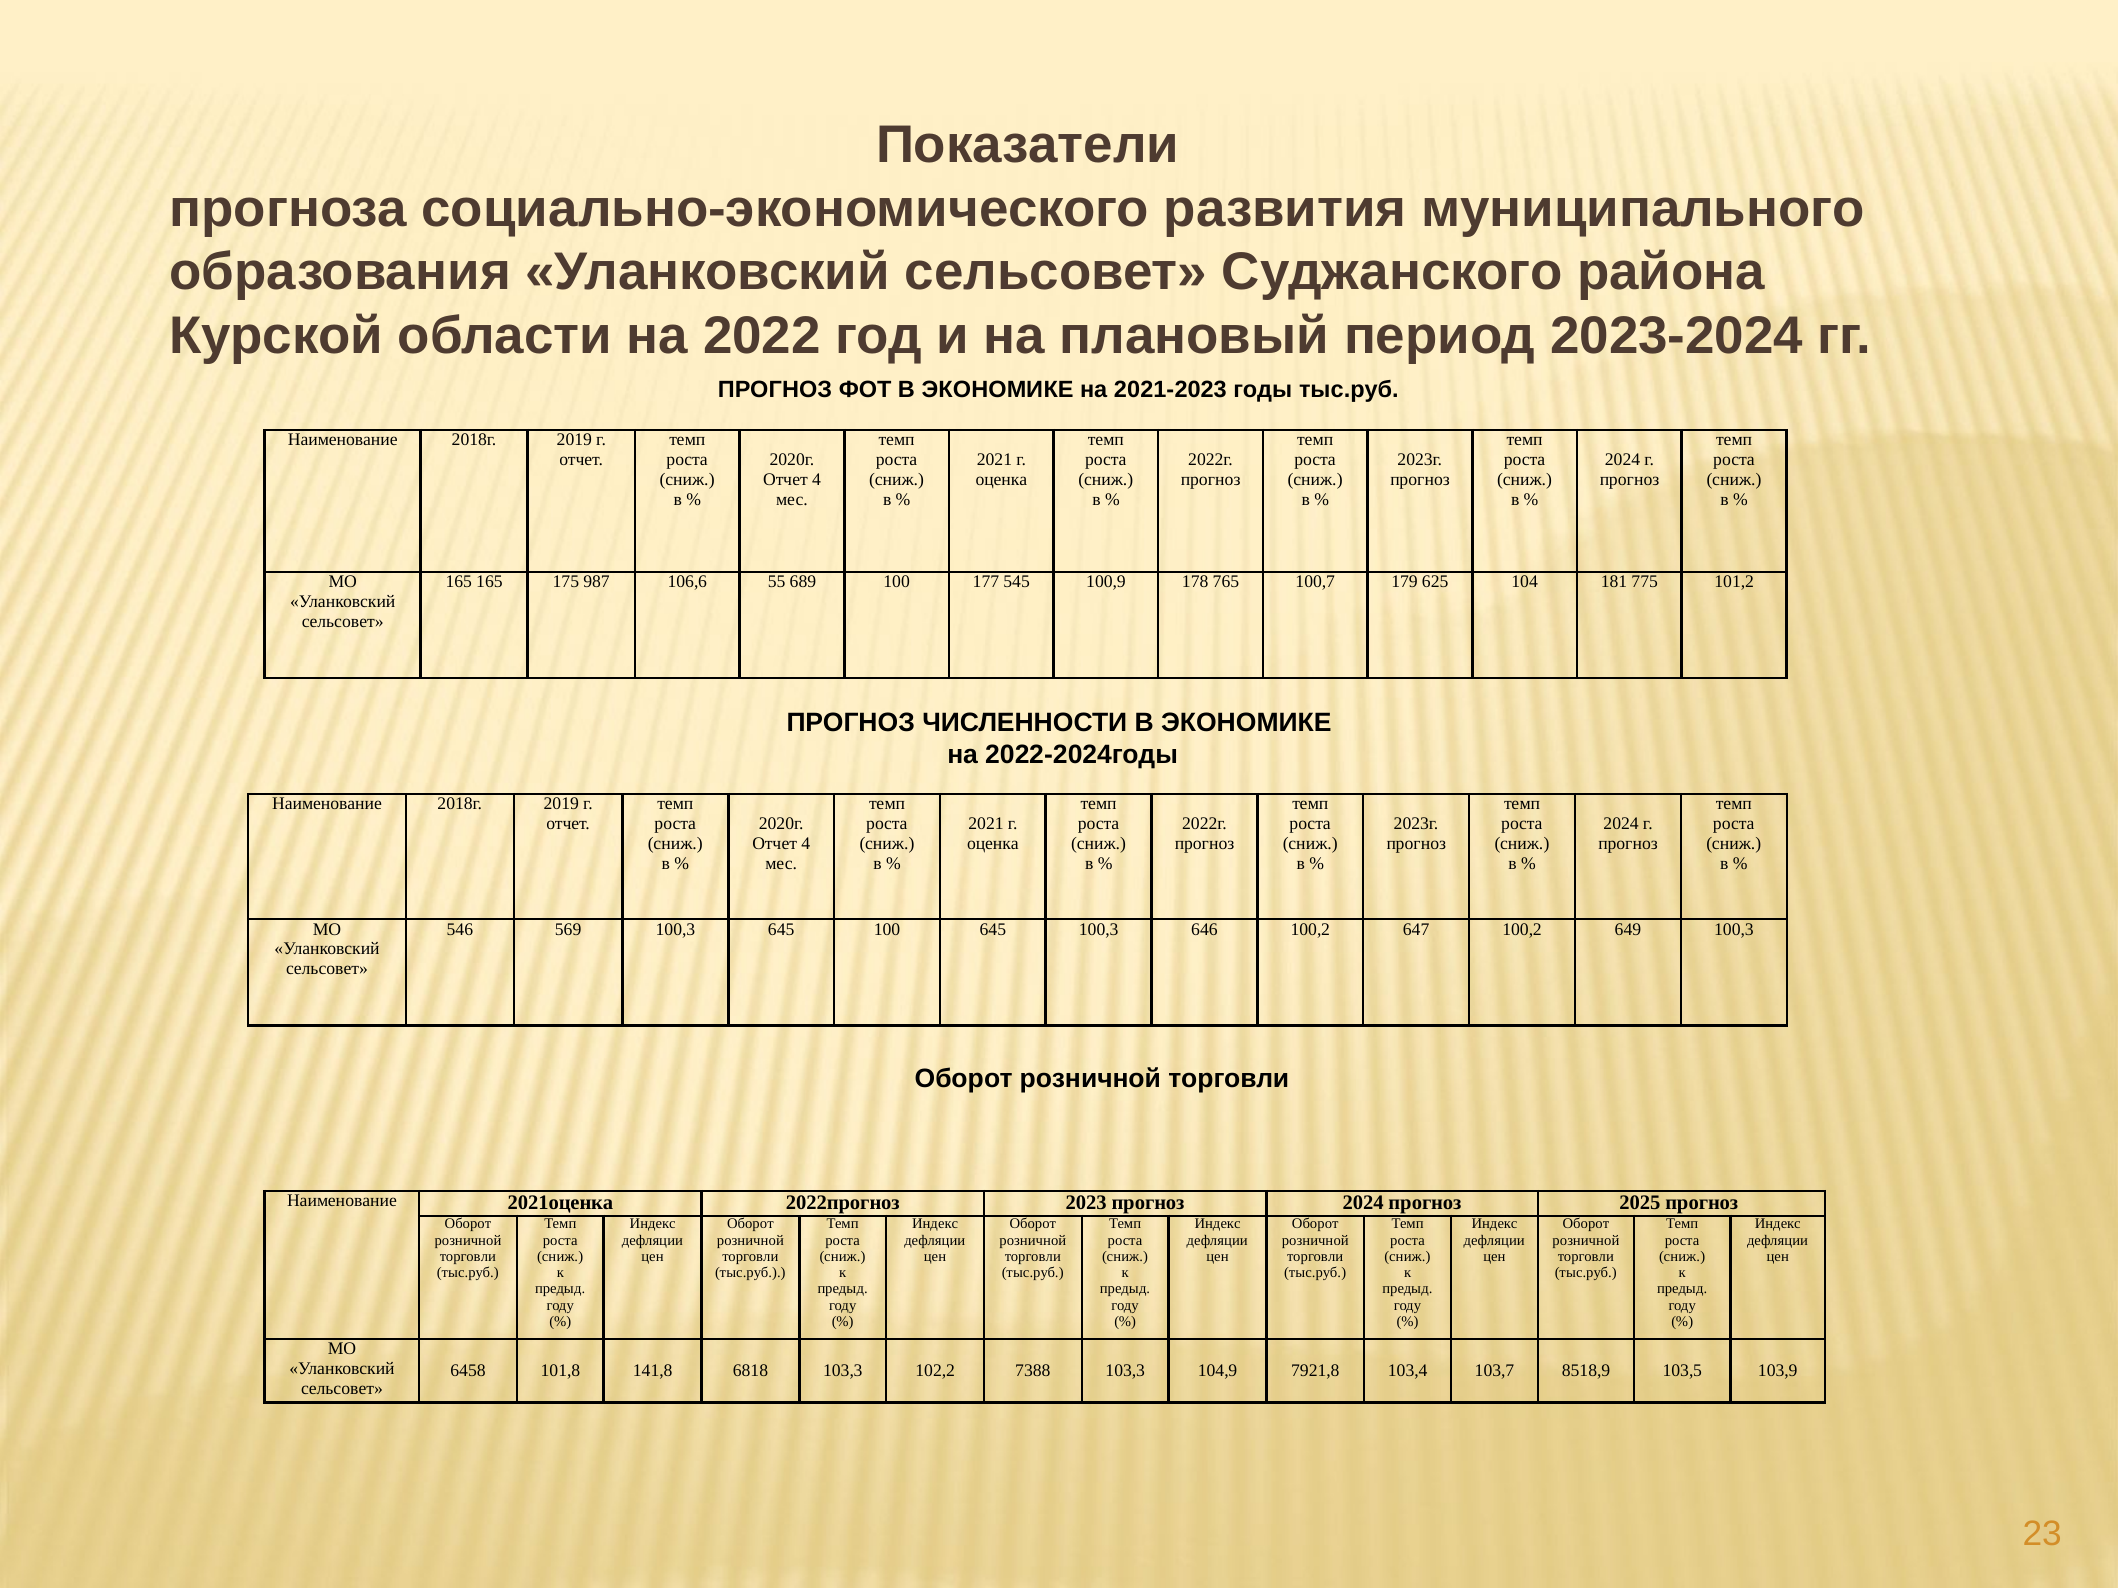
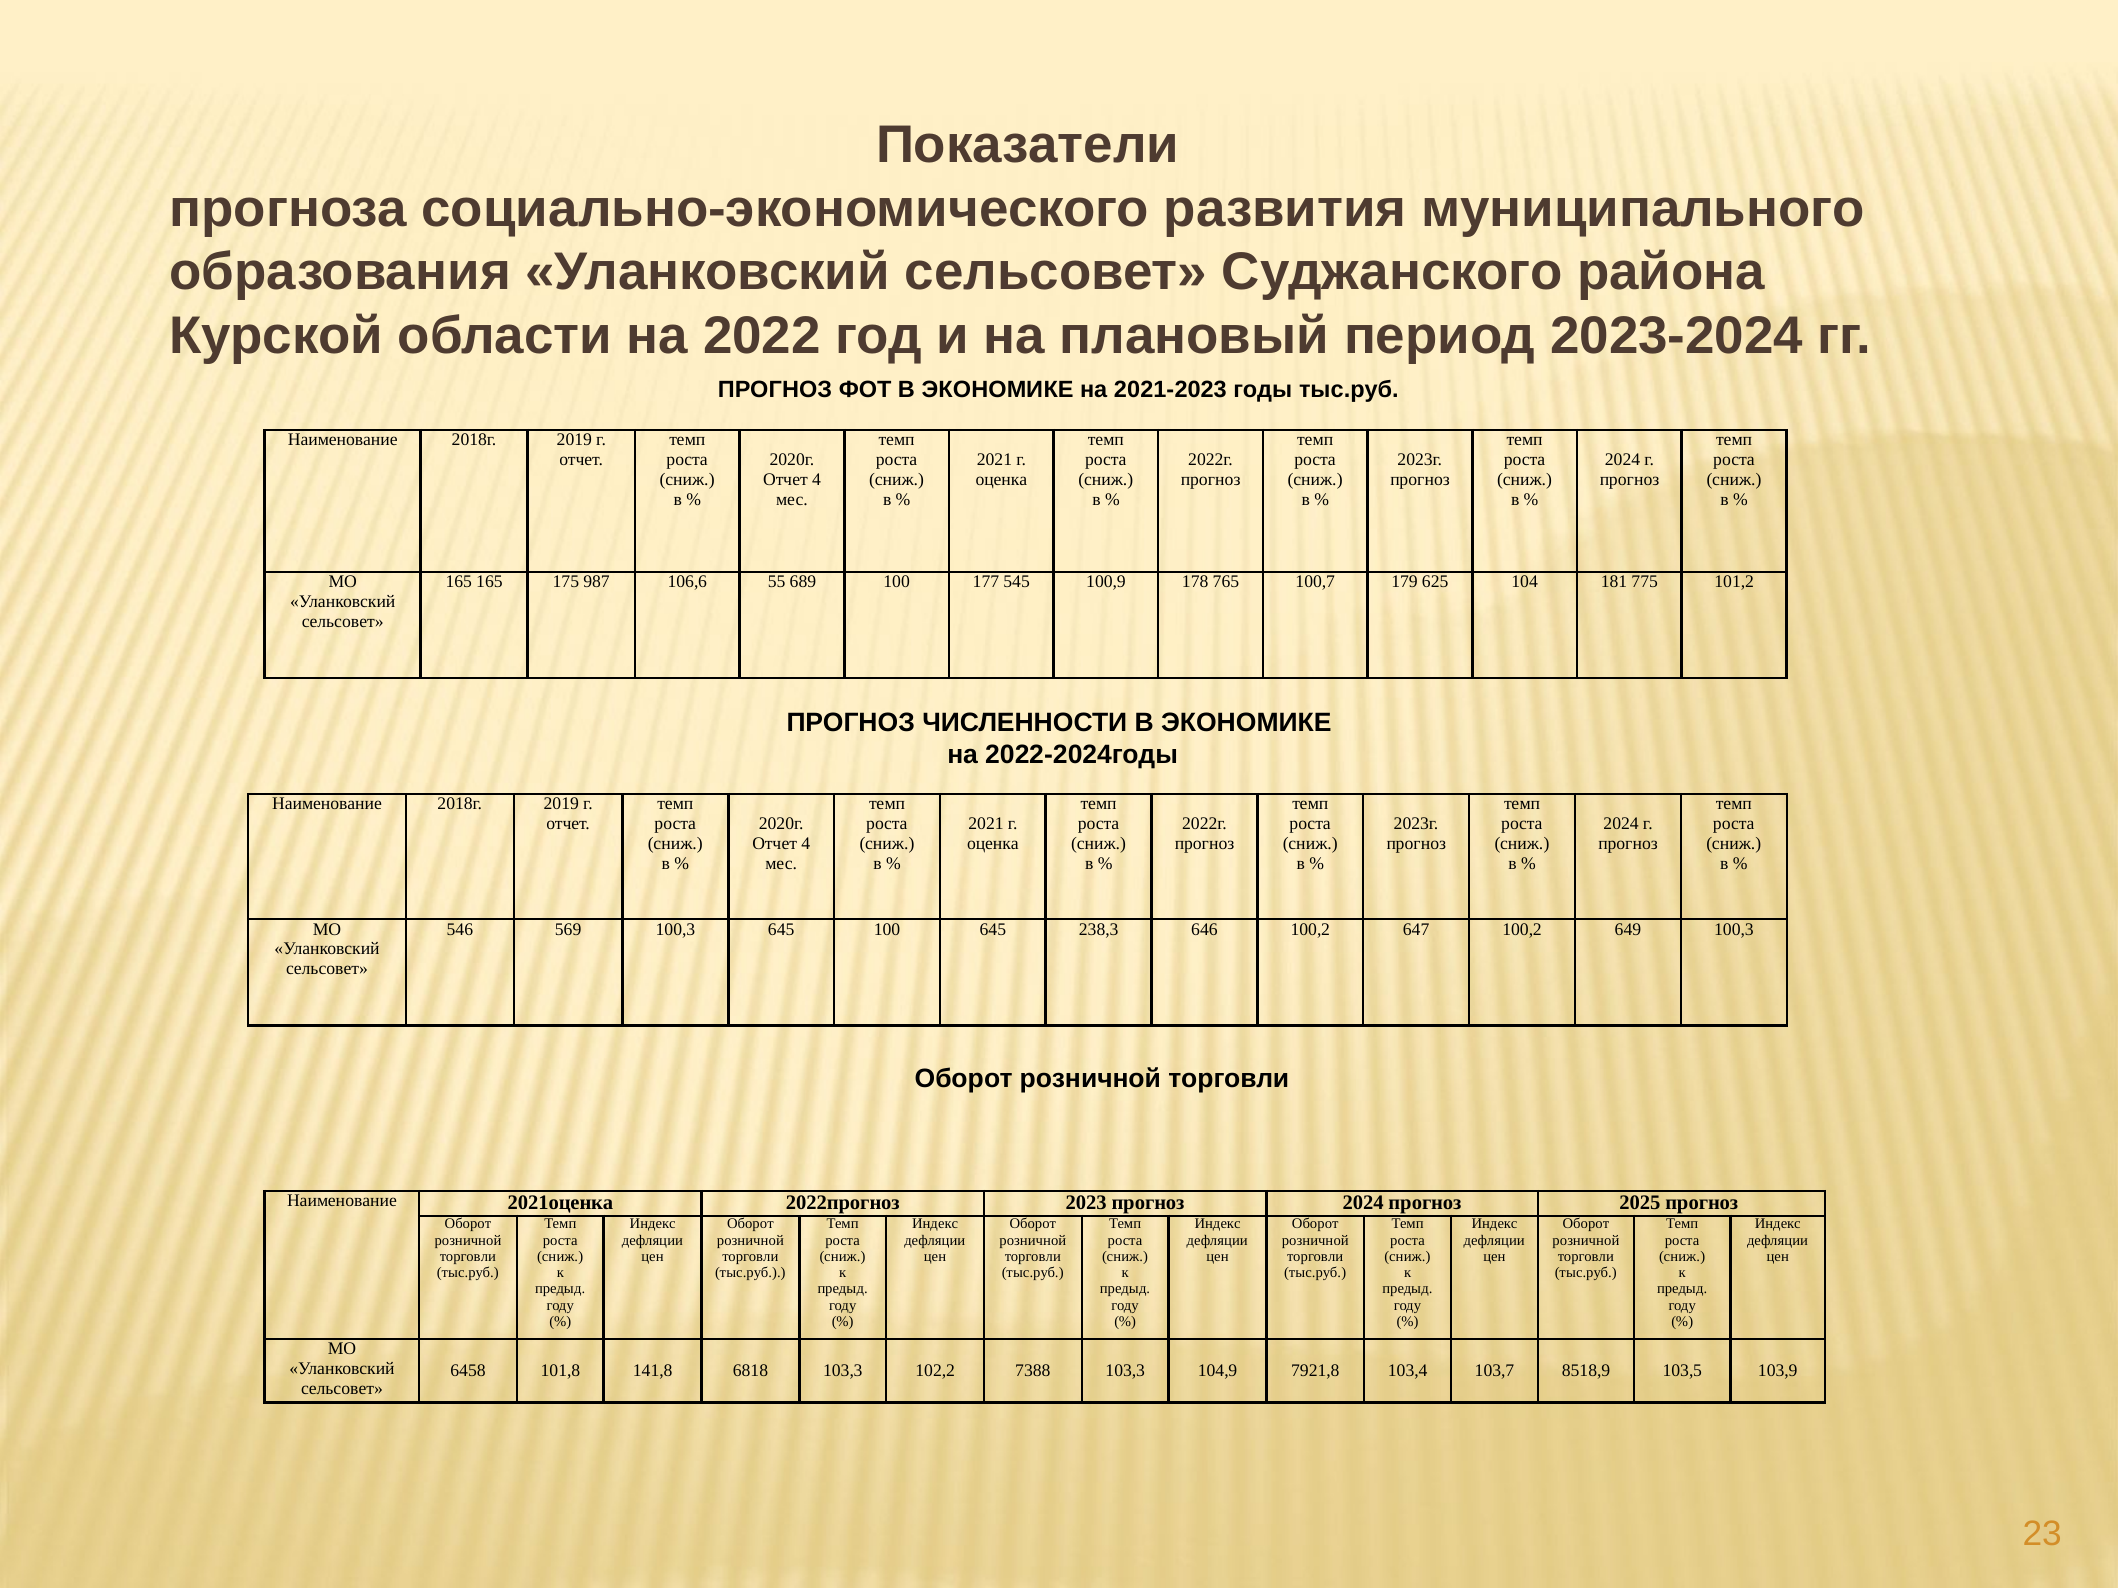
645 100,3: 100,3 -> 238,3 (1099, 930)
